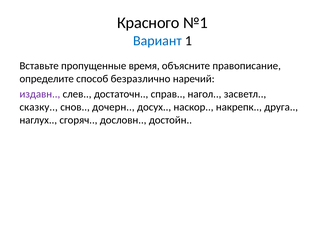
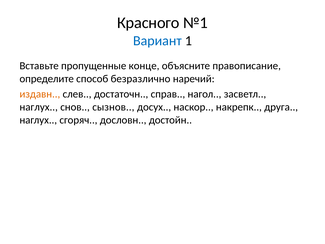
время: время -> конце (144, 66)
издавн colour: purple -> orange (40, 94)
сказку: сказку -> наглух (39, 107)
дочерн: дочерн -> сызнов (113, 107)
